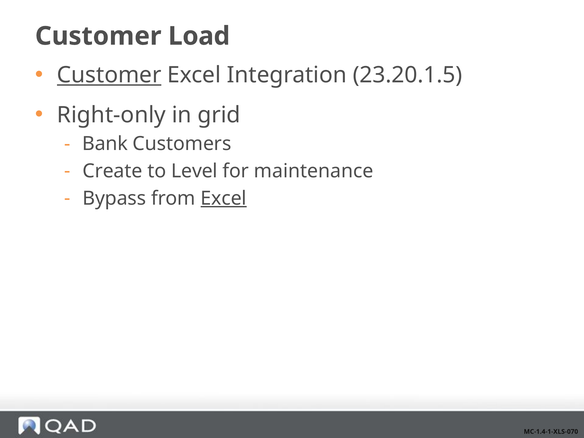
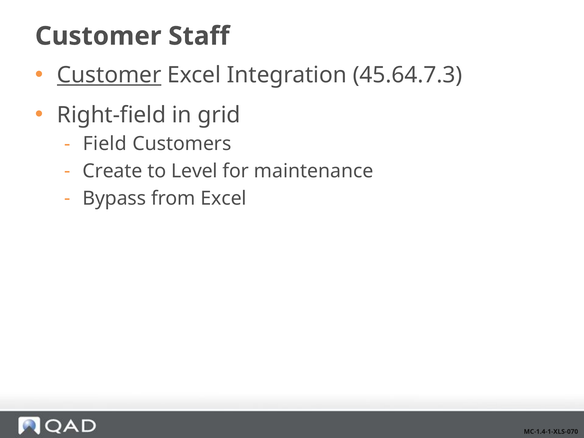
Load: Load -> Staff (199, 36)
23.20.1.5: 23.20.1.5 -> 45.64.7.3 (408, 75)
Right-only: Right-only -> Right-field (111, 115)
Bank: Bank -> Field (105, 144)
Excel underline: present -> none (224, 198)
